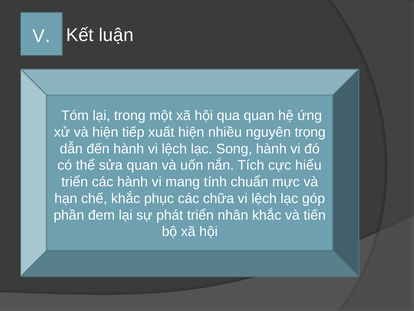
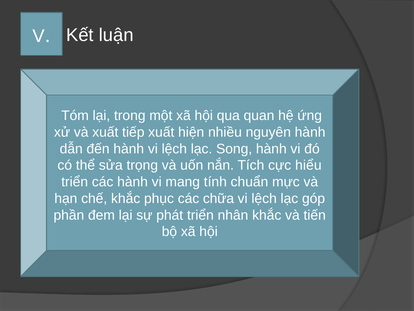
và hiện: hiện -> xuất (105, 132)
nguyên trọng: trọng -> hành (310, 132)
sửa quan: quan -> trọng (142, 165)
